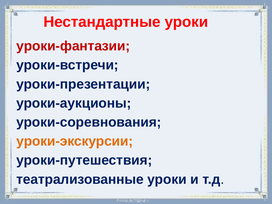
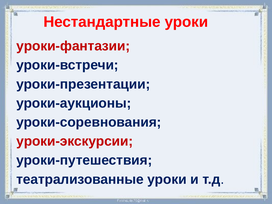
уроки-экскурсии colour: orange -> red (75, 141)
